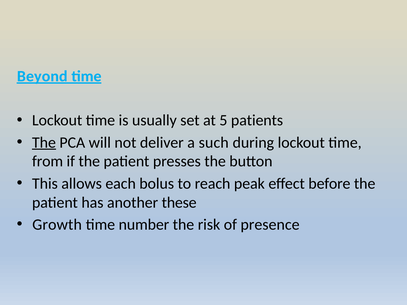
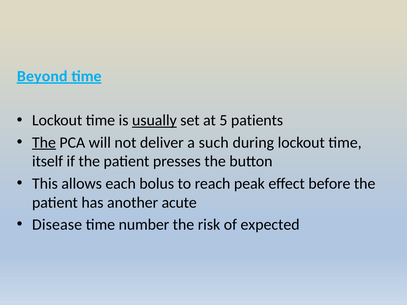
usually underline: none -> present (154, 120)
from: from -> itself (48, 162)
these: these -> acute (179, 203)
Growth: Growth -> Disease (57, 225)
presence: presence -> expected (270, 225)
